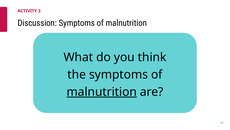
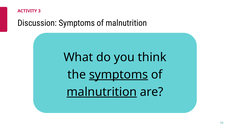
symptoms underline: none -> present (118, 74)
